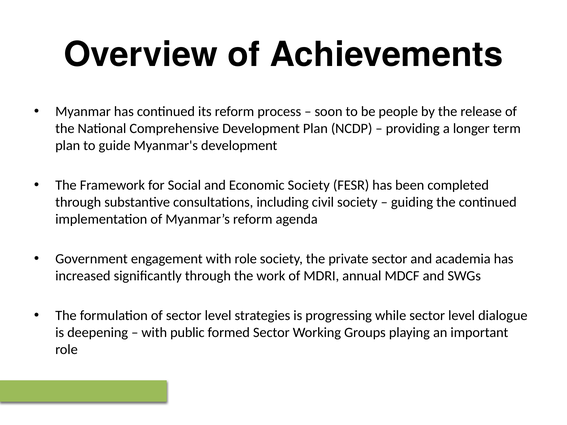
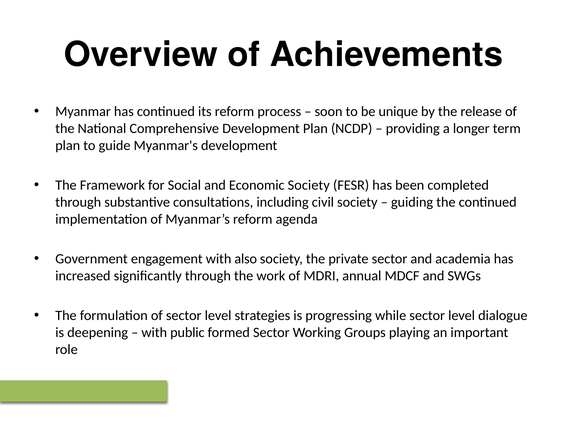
people: people -> unique (398, 112)
with role: role -> also (246, 259)
